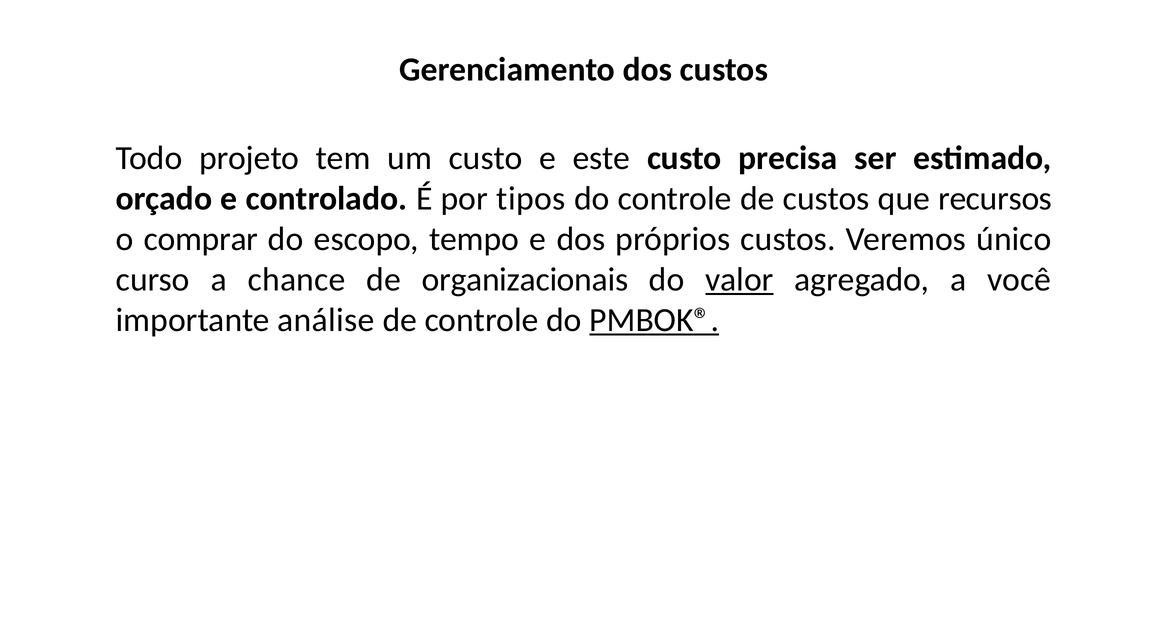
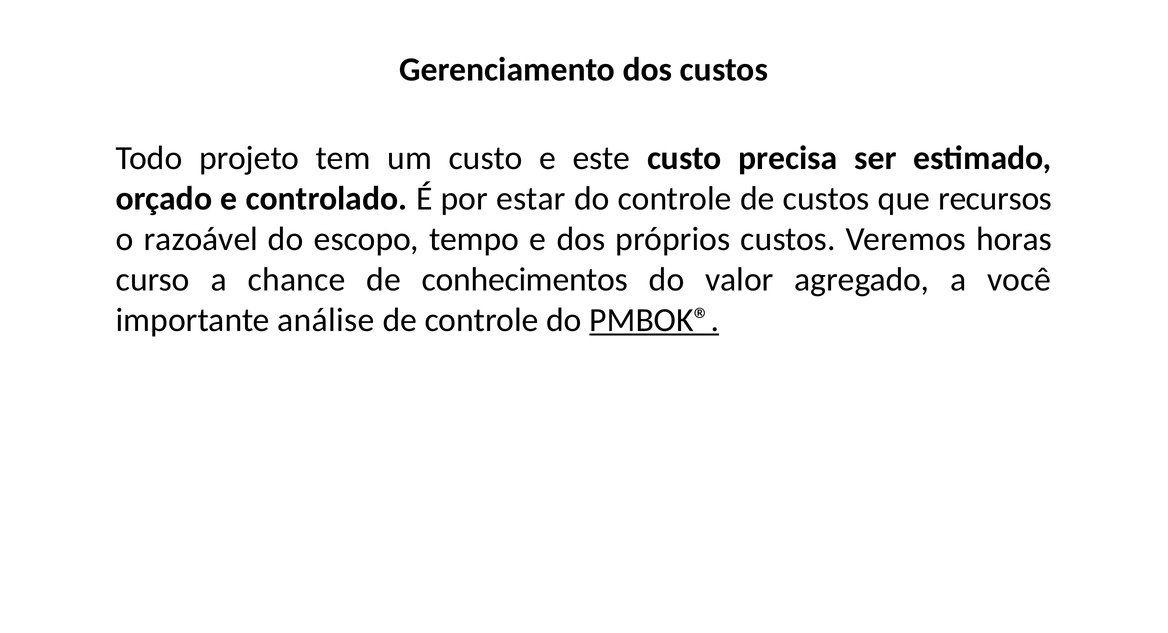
tipos: tipos -> estar (531, 199)
comprar: comprar -> razoável (201, 239)
único: único -> horas (1014, 239)
organizacionais: organizacionais -> conhecimentos (525, 280)
valor underline: present -> none (739, 280)
